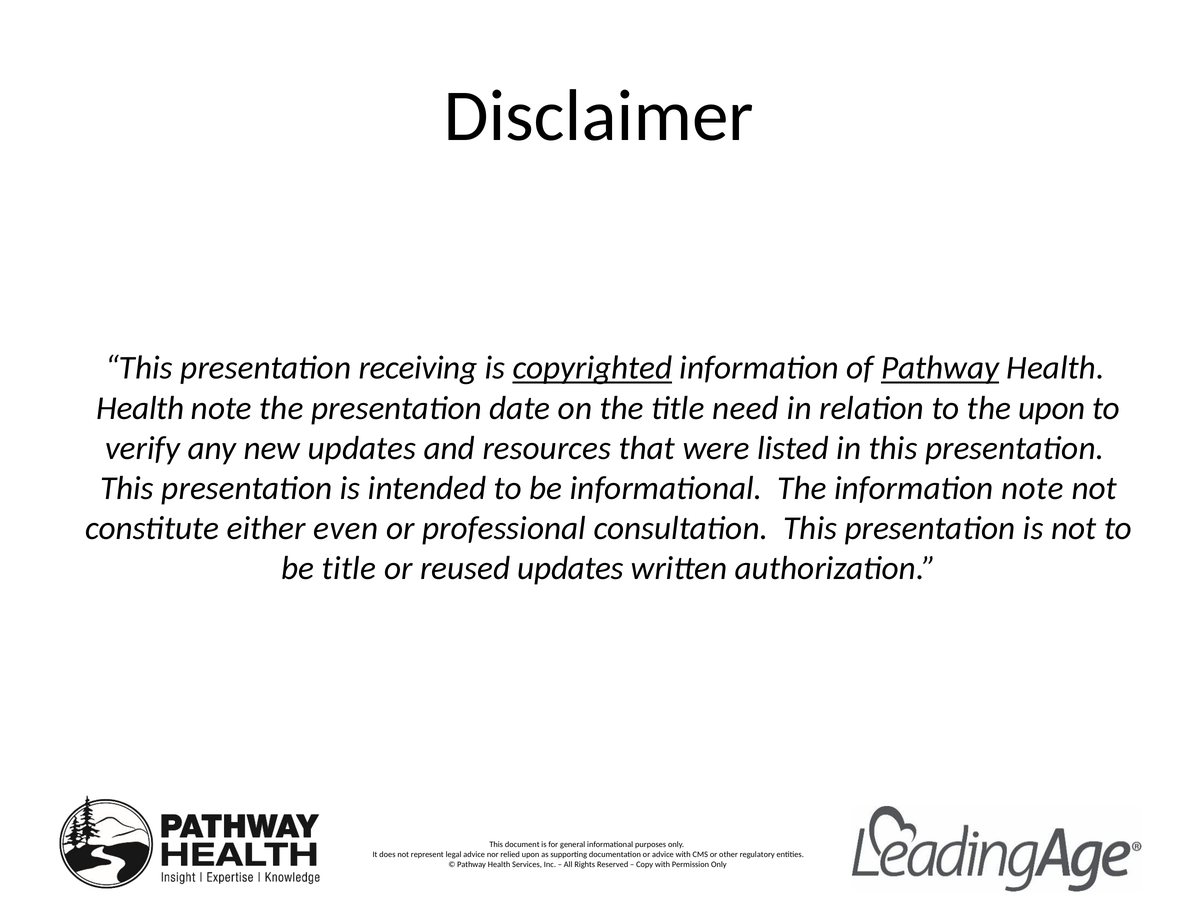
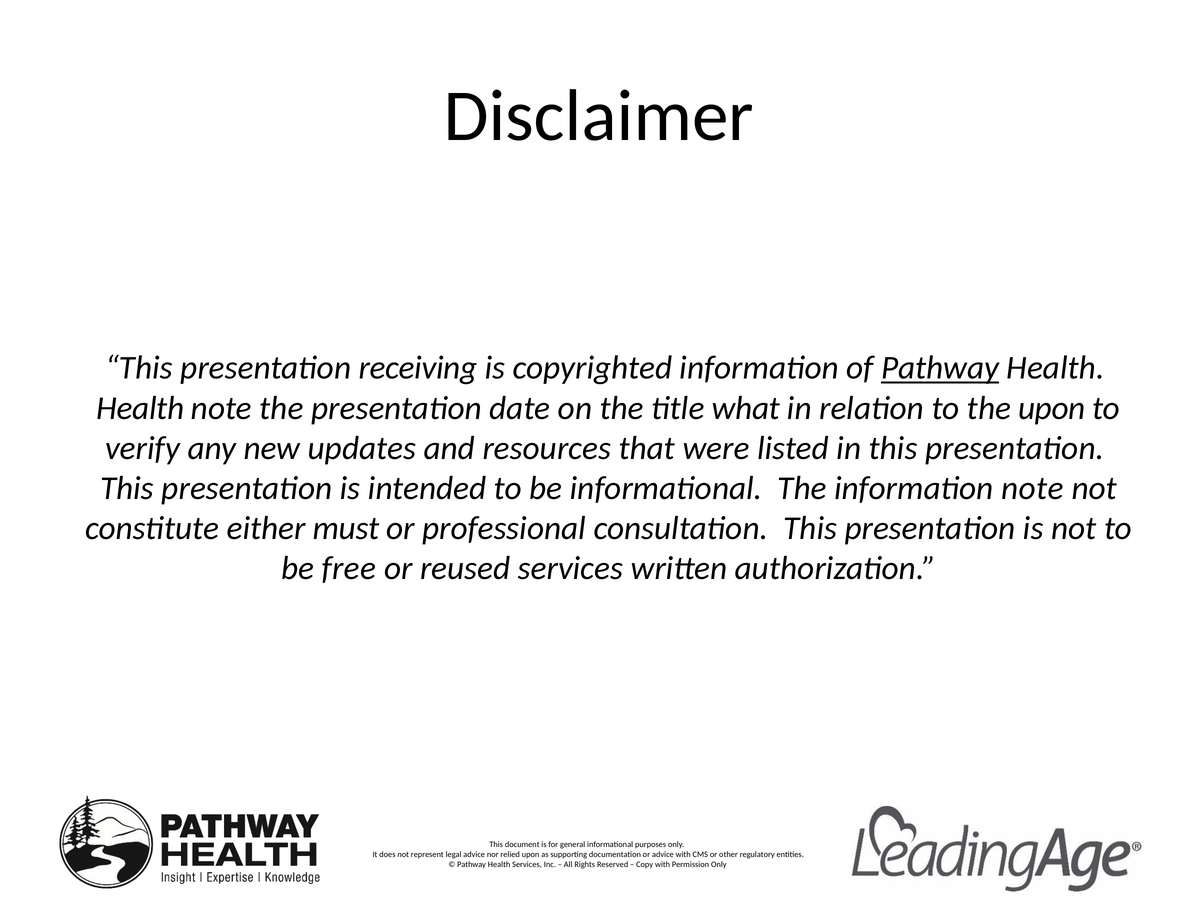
copyrighted underline: present -> none (592, 368)
need: need -> what (746, 408)
even: even -> must (346, 528)
be title: title -> free (349, 568)
reused updates: updates -> services (571, 568)
